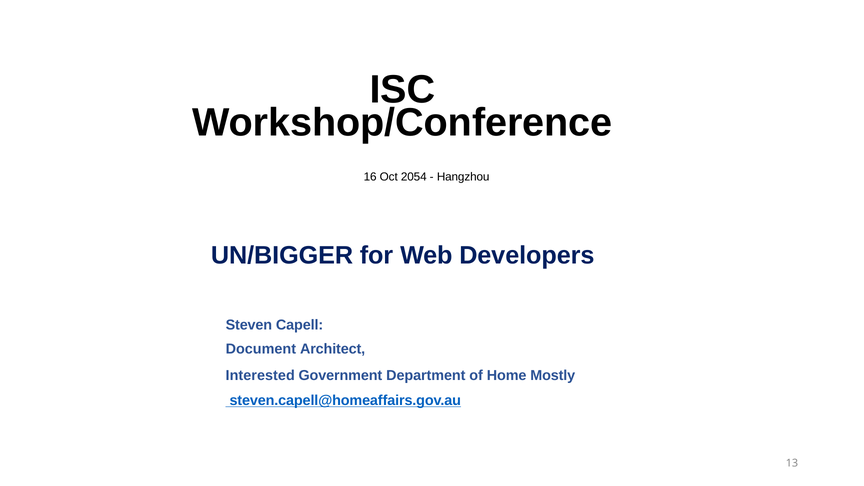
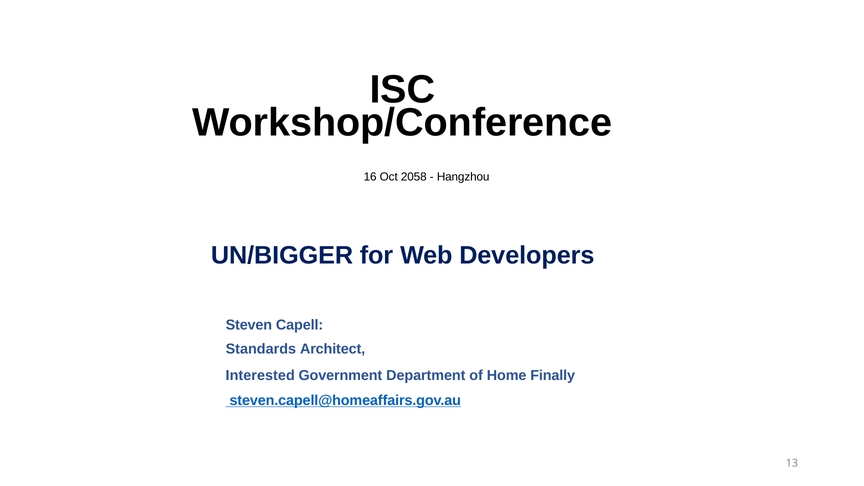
2054: 2054 -> 2058 (414, 177)
Document: Document -> Standards (261, 349)
Mostly: Mostly -> Finally (553, 376)
